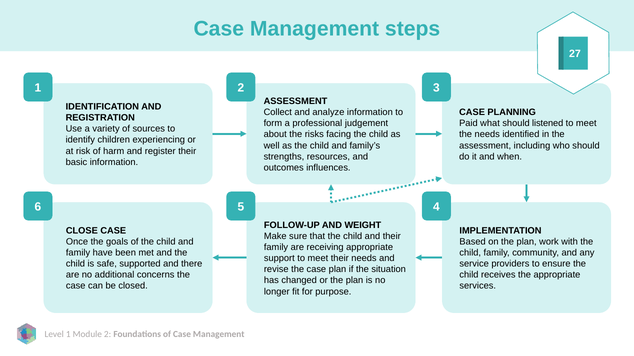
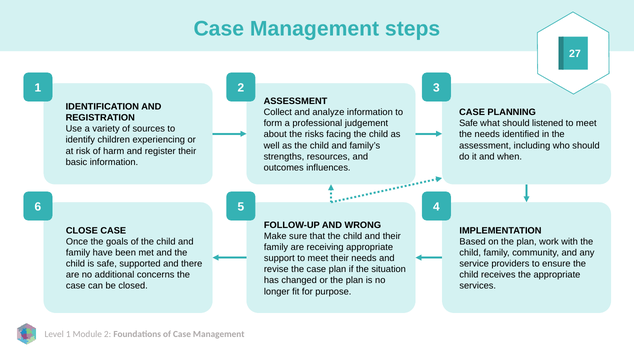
Paid: Paid -> Safe (468, 124)
WEIGHT: WEIGHT -> WRONG (363, 225)
